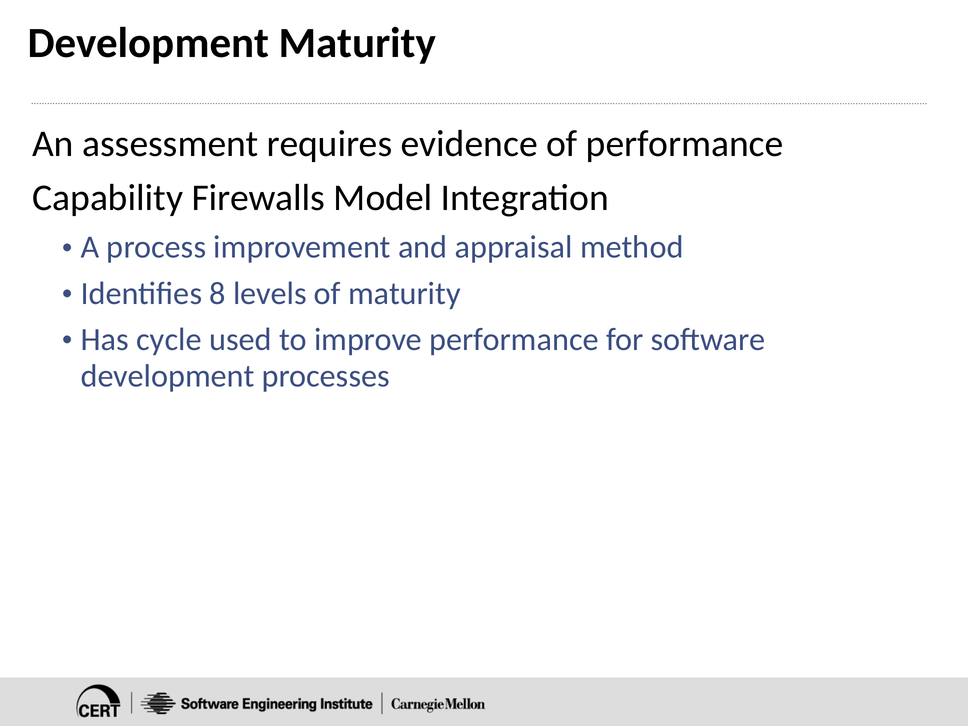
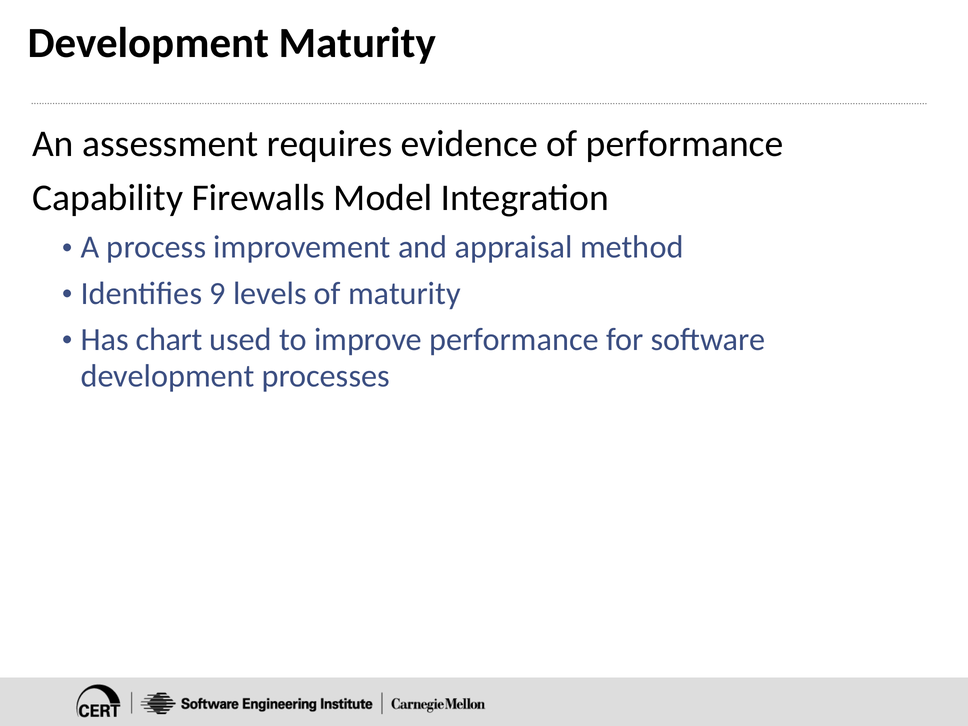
8: 8 -> 9 (218, 293)
cycle: cycle -> chart (169, 340)
